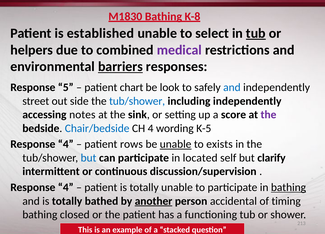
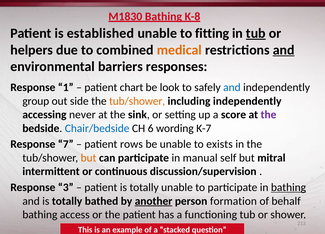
select: select -> fitting (212, 33)
medical colour: purple -> orange (179, 50)
and underline: none -> present (284, 50)
barriers underline: present -> none (120, 67)
5: 5 -> 1 (66, 87)
street: street -> group (36, 101)
tub/shower colour: blue -> orange (137, 101)
notes: notes -> never (82, 115)
CH 4: 4 -> 6 (151, 128)
K-5: K-5 -> K-7 (204, 128)
4: 4 -> 7 (66, 144)
unable underline: present -> none (176, 144)
but colour: blue -> orange (89, 158)
located: located -> manual (200, 158)
clarify: clarify -> mitral (271, 158)
4: 4 -> 3 (66, 187)
accidental: accidental -> formation (233, 201)
timing: timing -> behalf (286, 201)
closed: closed -> access (75, 215)
